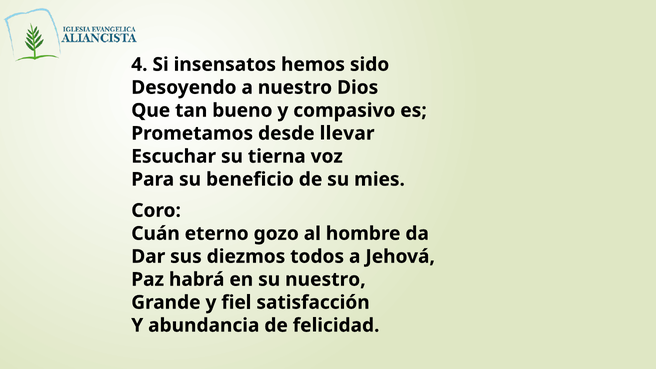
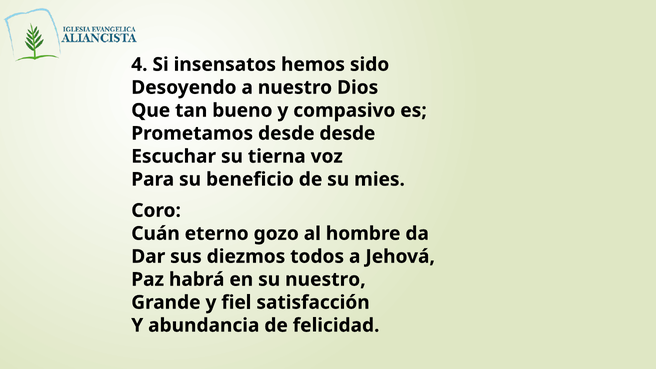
desde llevar: llevar -> desde (347, 133)
